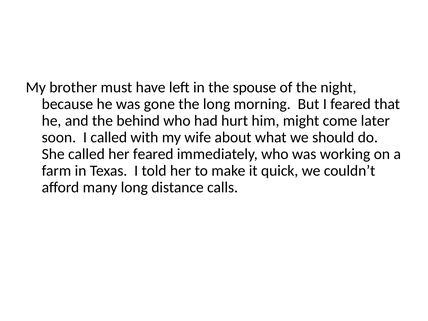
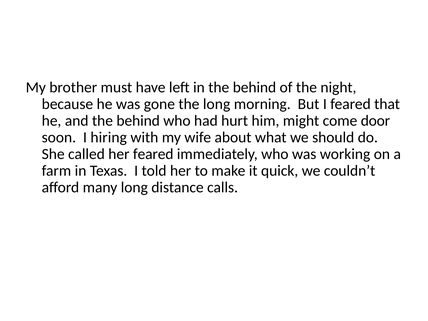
in the spouse: spouse -> behind (254, 87)
later: later -> door (375, 121)
I called: called -> hiring (109, 137)
